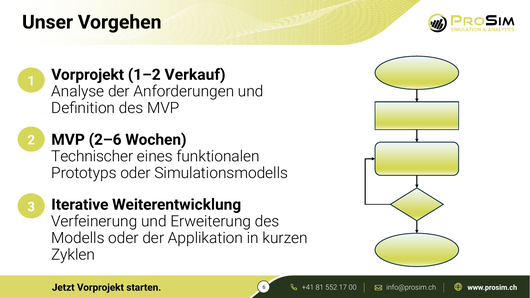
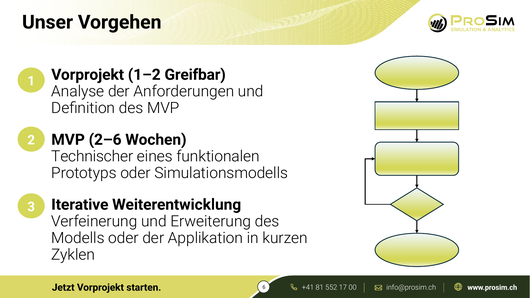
Verkauf: Verkauf -> Greifbar (195, 75)
